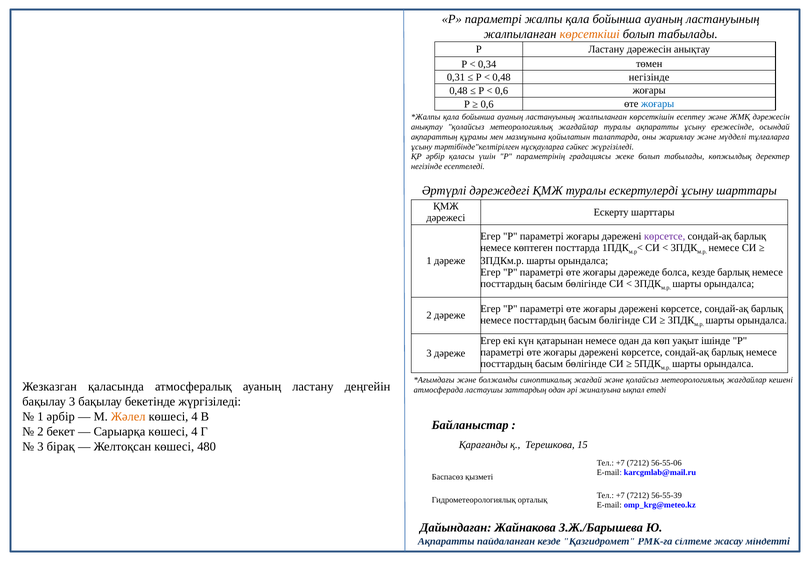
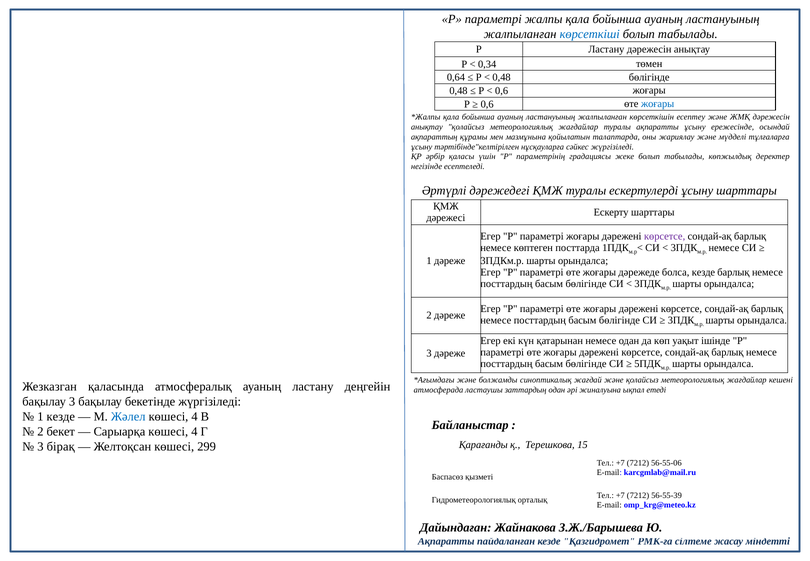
көрсеткіші colour: orange -> blue (590, 34)
0,31: 0,31 -> 0,64 (456, 77)
0,48 негізінде: негізінде -> бөлігінде (649, 77)
1 әрбір: әрбір -> кезде (61, 416)
Жәлел colour: orange -> blue (128, 416)
480: 480 -> 299 (207, 446)
